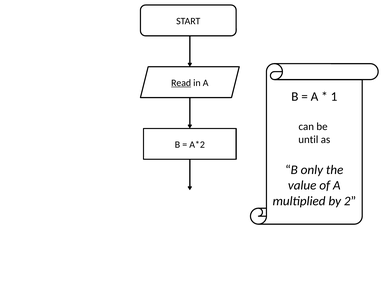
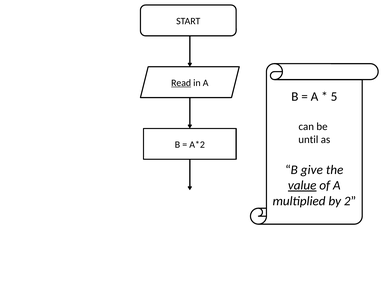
1: 1 -> 5 (334, 97)
only: only -> give (312, 170)
value underline: none -> present (302, 185)
